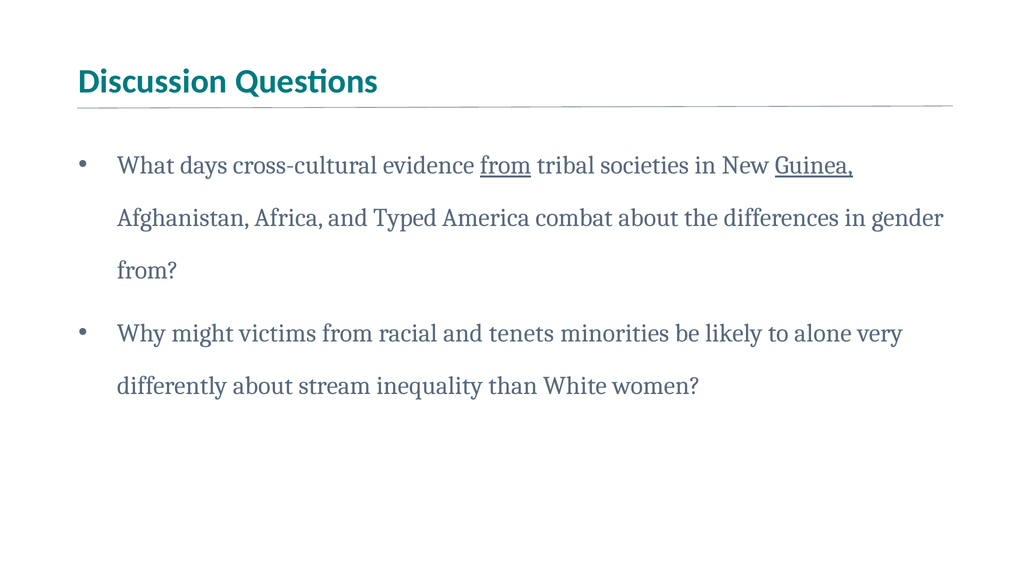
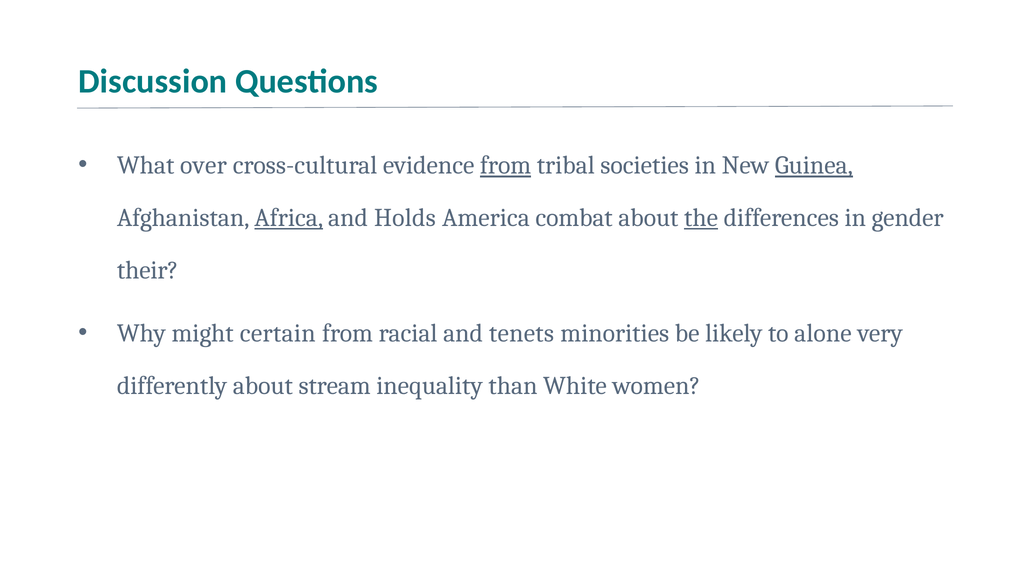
days: days -> over (203, 166)
Africa underline: none -> present (289, 218)
Typed: Typed -> Holds (405, 218)
the underline: none -> present (701, 218)
from: from -> their (148, 270)
victims: victims -> certain (278, 333)
